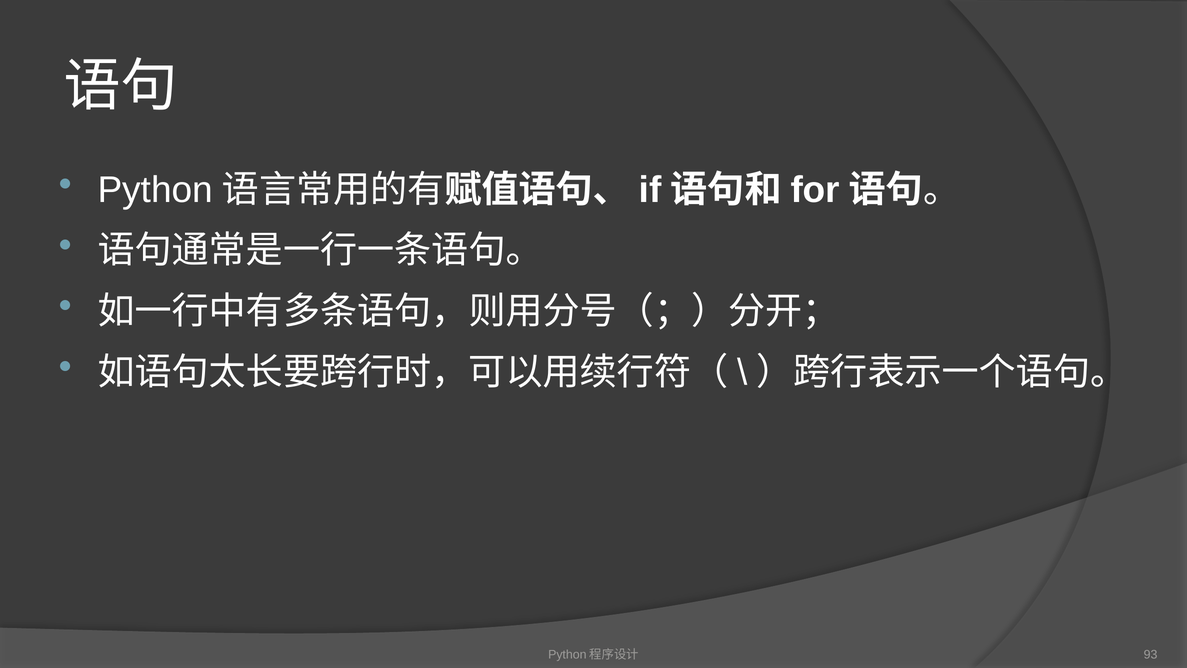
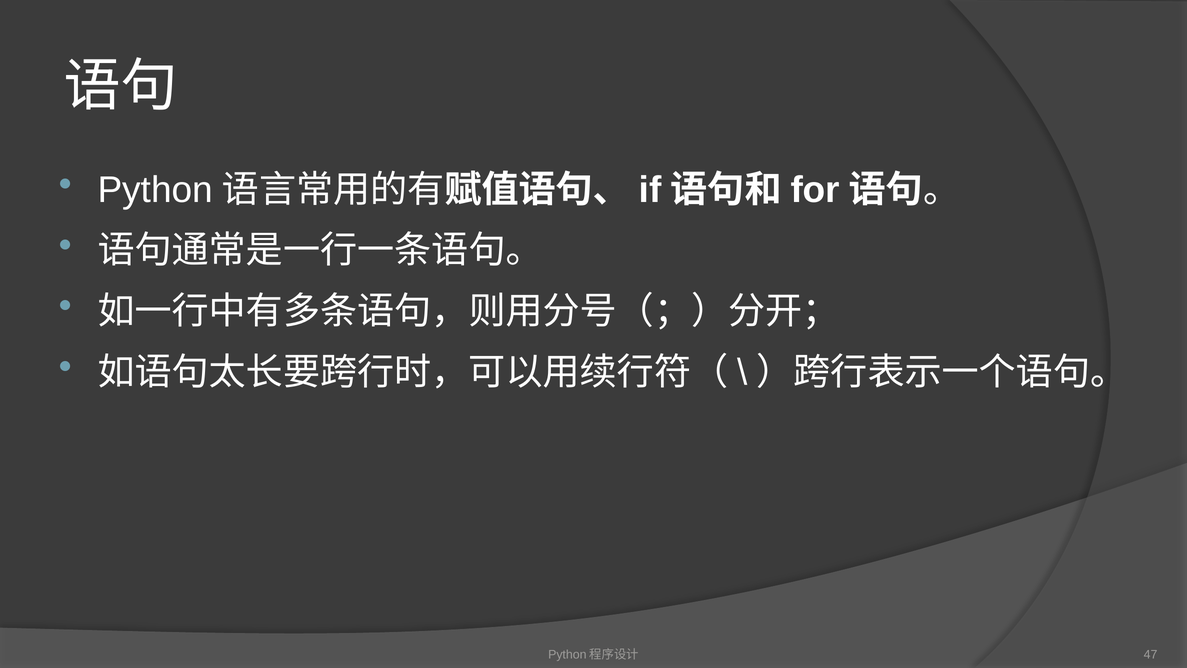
93: 93 -> 47 (1151, 654)
